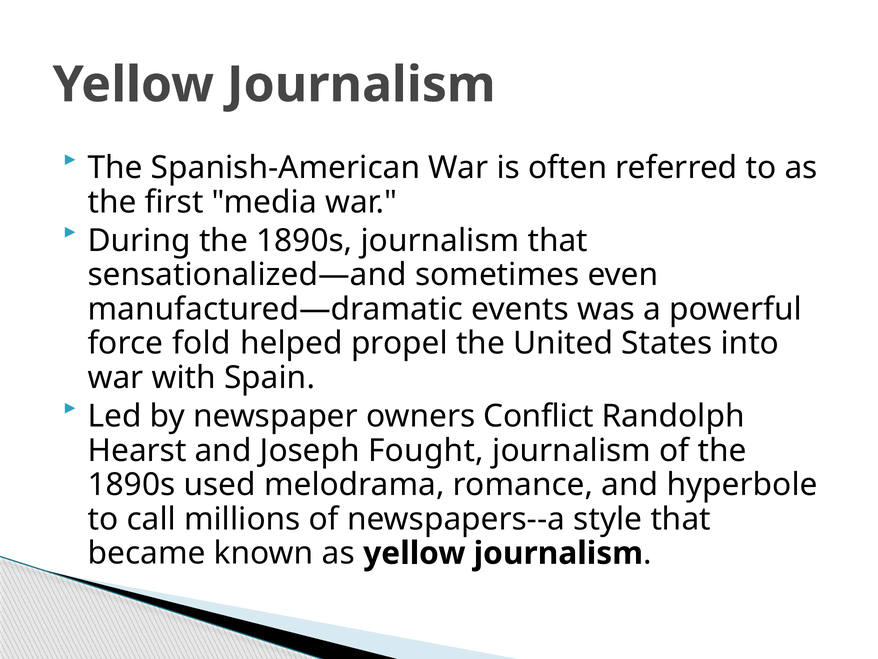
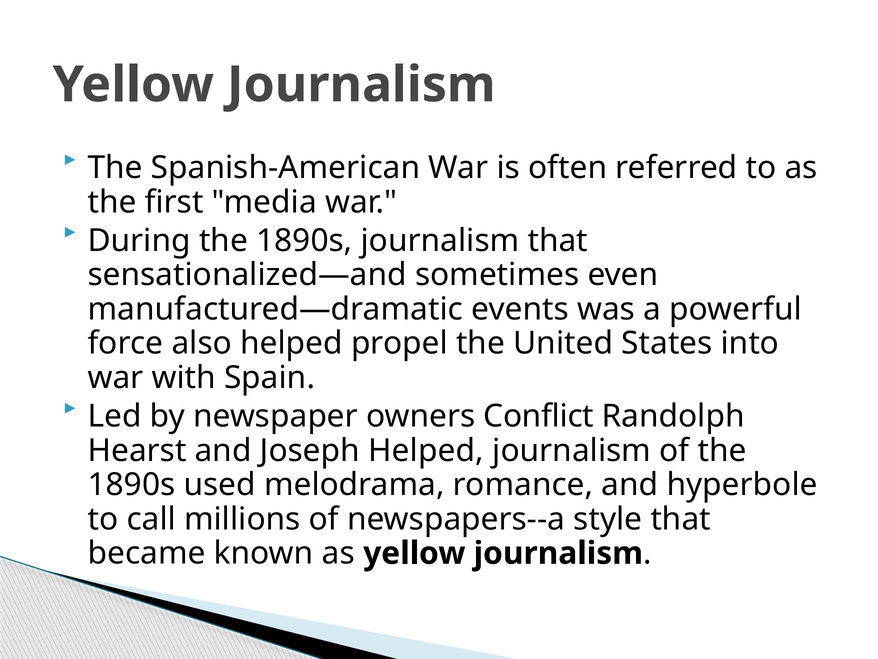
fold: fold -> also (202, 343)
Joseph Fought: Fought -> Helped (426, 450)
